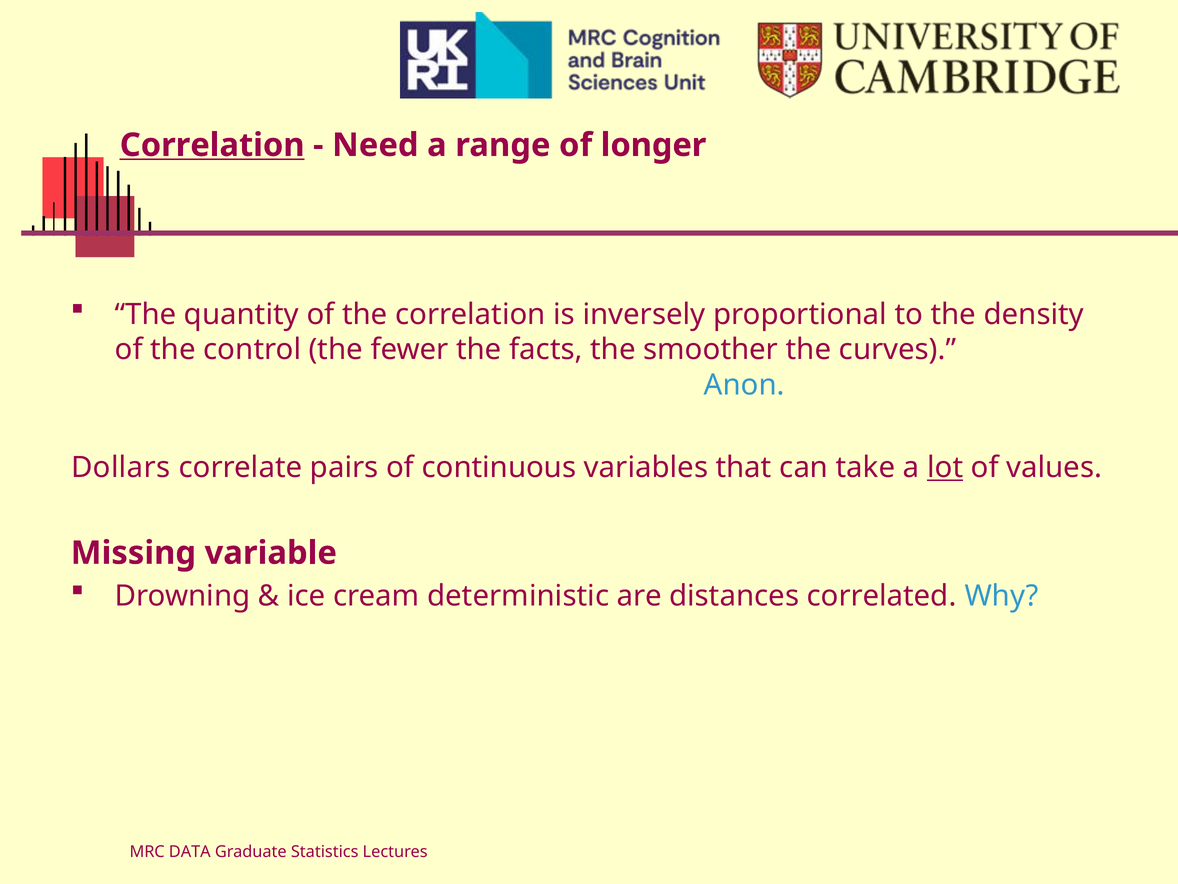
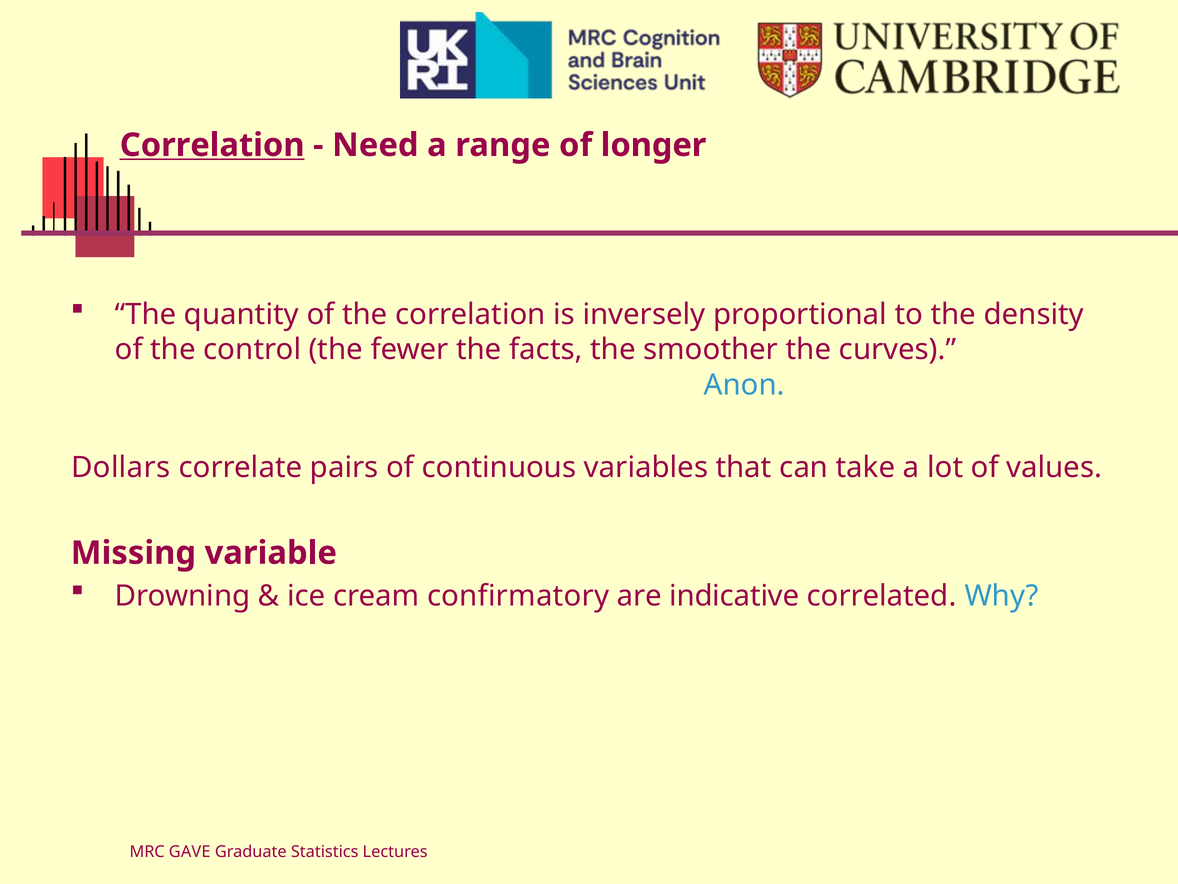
lot underline: present -> none (945, 467)
deterministic: deterministic -> confirmatory (518, 596)
distances: distances -> indicative (734, 596)
DATA: DATA -> GAVE (190, 851)
